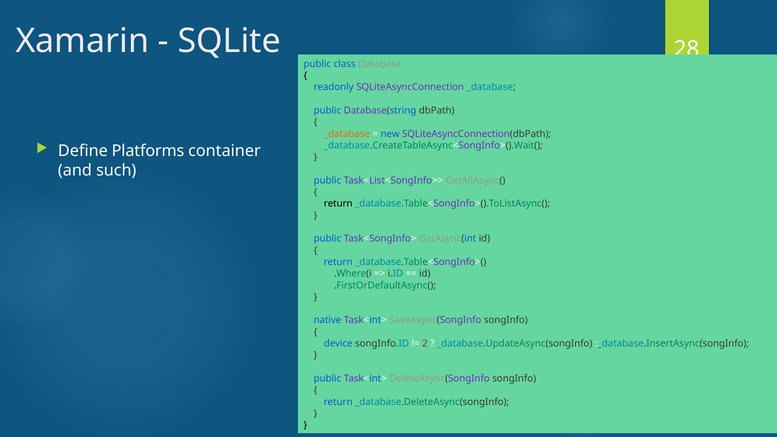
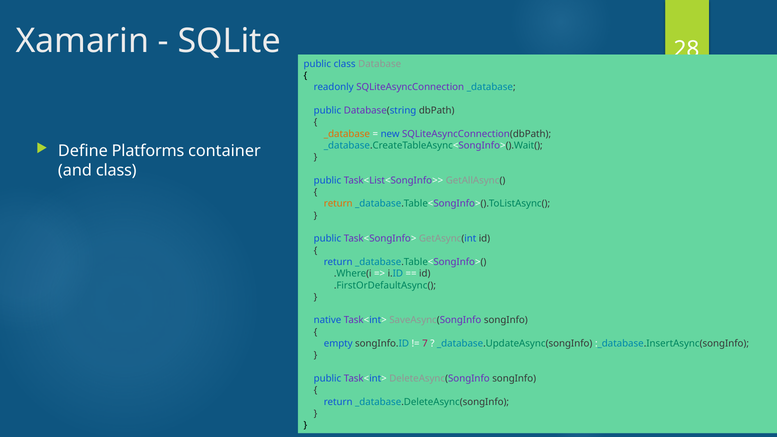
and such: such -> class (116, 170)
return colour: black -> orange (338, 204)
device: device -> empty (338, 344)
2: 2 -> 7 (425, 344)
